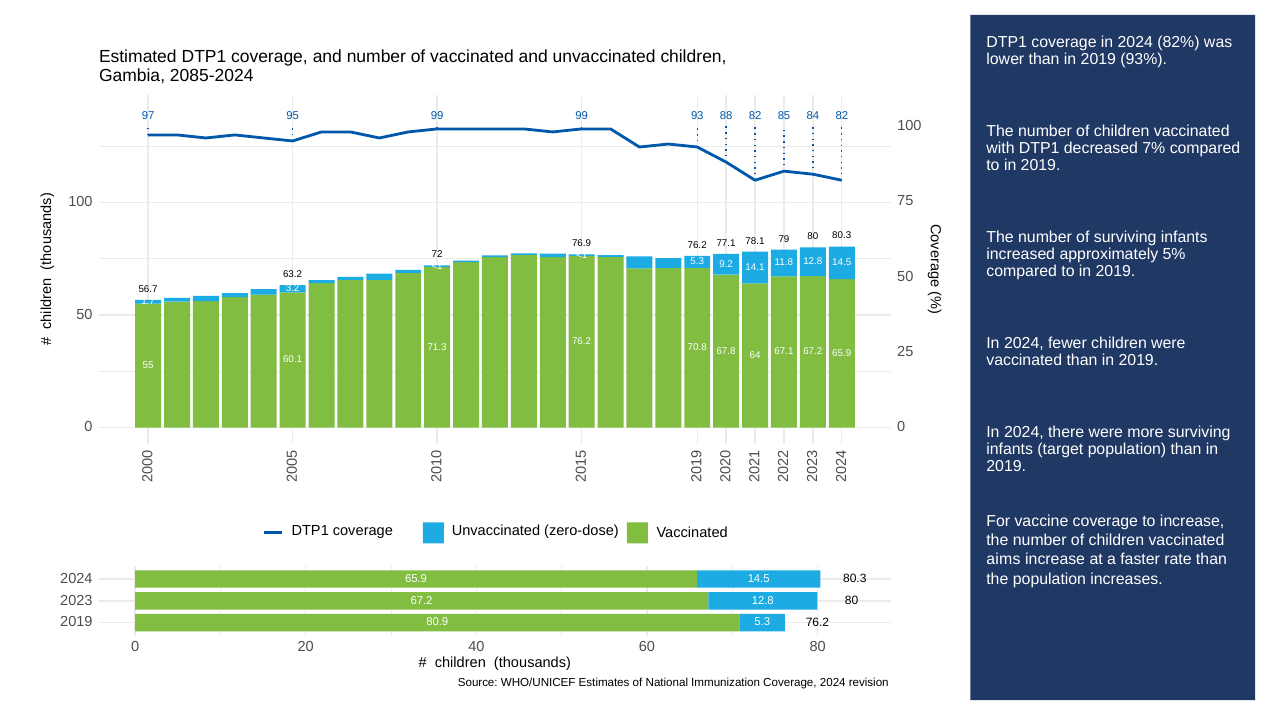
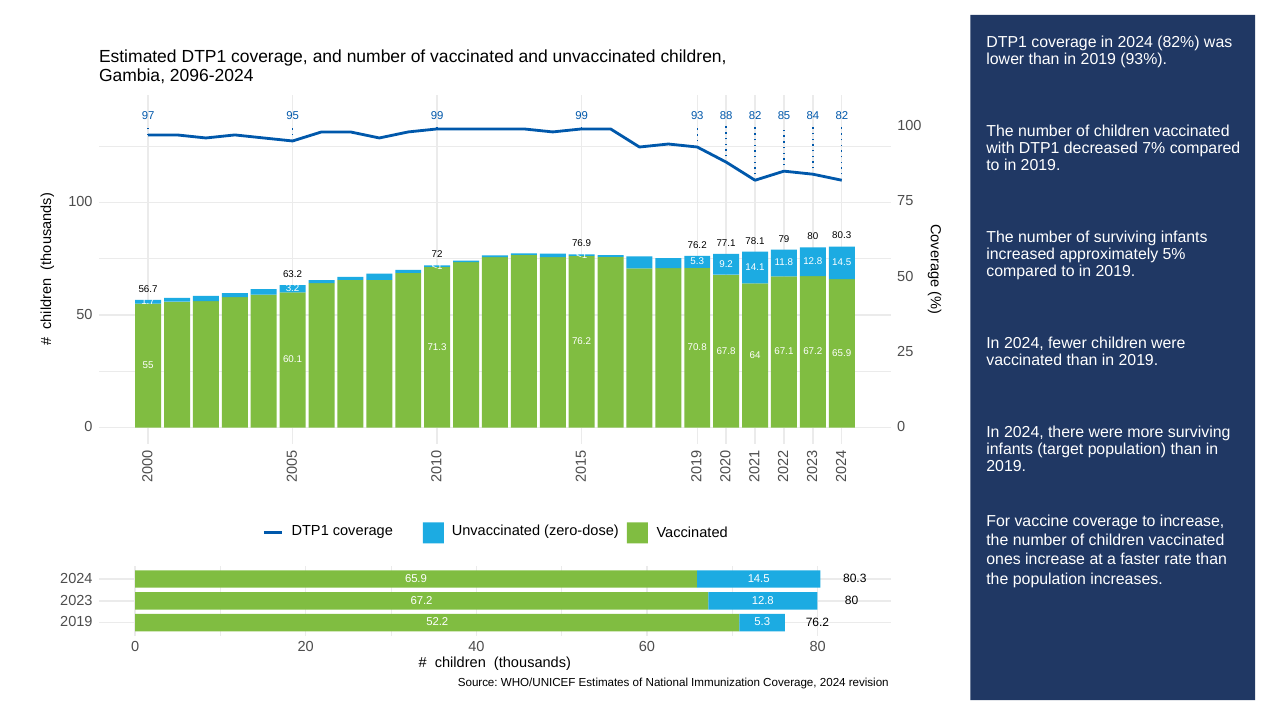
2085-2024: 2085-2024 -> 2096-2024 (212, 76)
aims: aims -> ones (1004, 560)
80.9: 80.9 -> 52.2 (437, 622)
